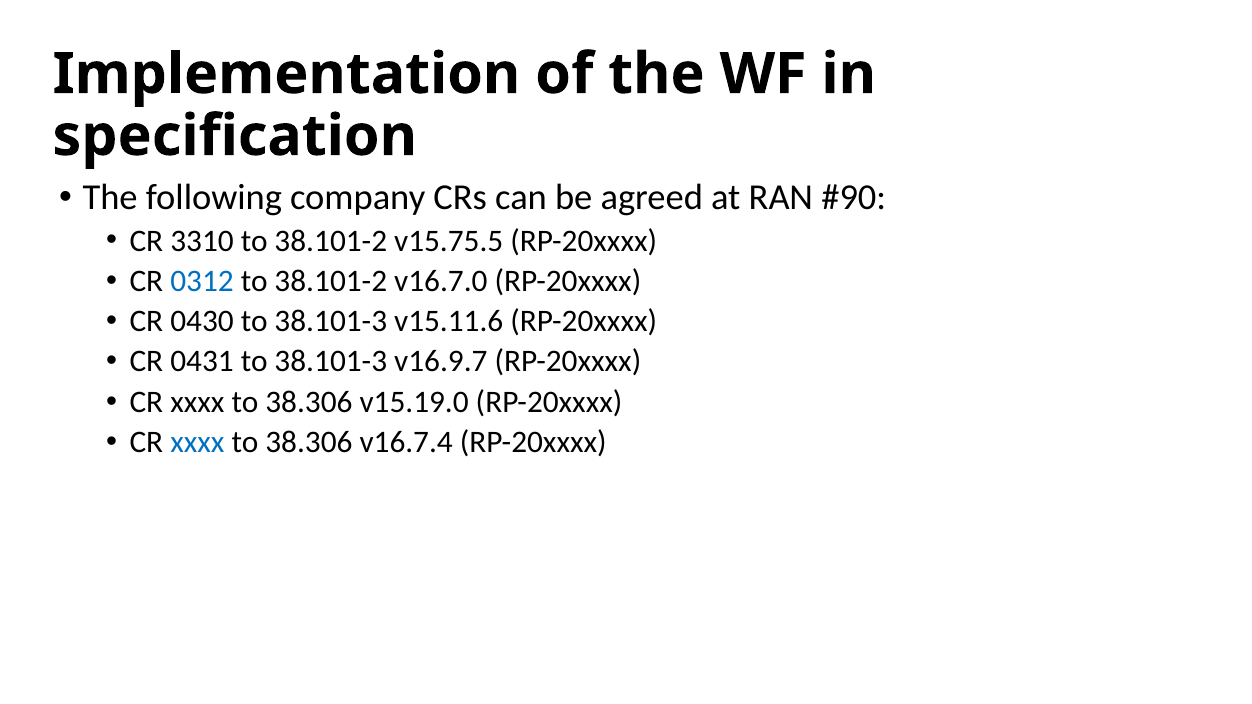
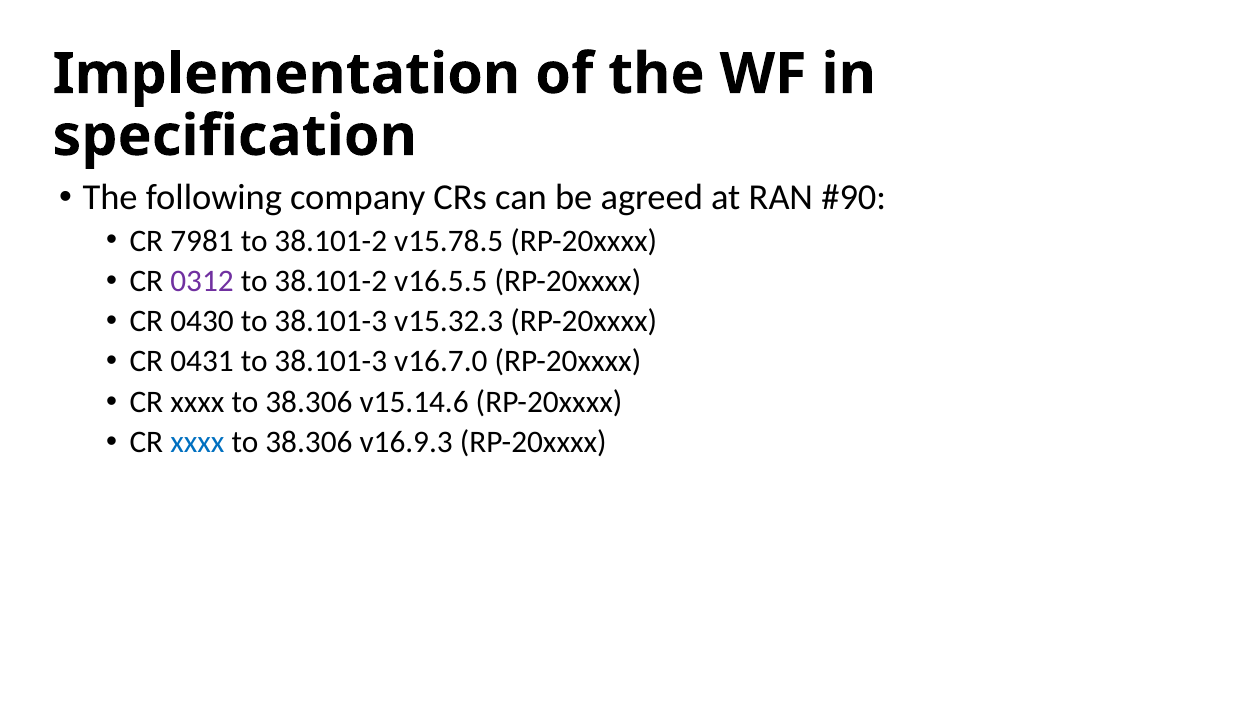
3310: 3310 -> 7981 (202, 241)
v15.75.5: v15.75.5 -> v15.78.5 (449, 241)
0312 colour: blue -> purple (202, 281)
v16.7.0: v16.7.0 -> v16.5.5 (441, 281)
v15.11.6: v15.11.6 -> v15.32.3 (449, 321)
v16.9.7: v16.9.7 -> v16.7.0 (441, 362)
v15.19.0: v15.19.0 -> v15.14.6 (414, 402)
v16.7.4: v16.7.4 -> v16.9.3 (406, 442)
